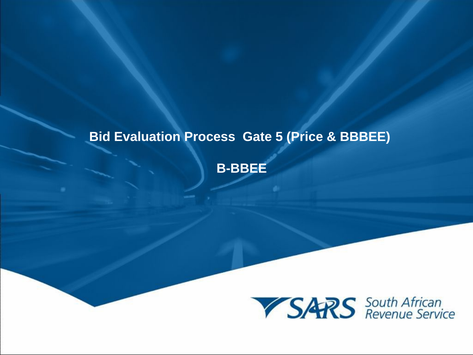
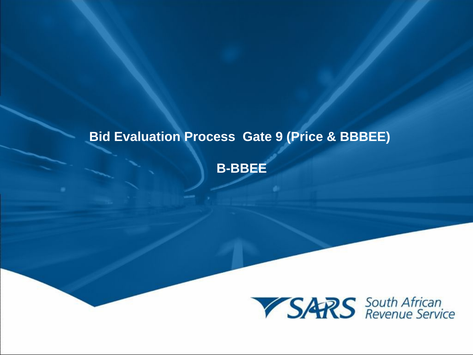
5: 5 -> 9 (279, 137)
